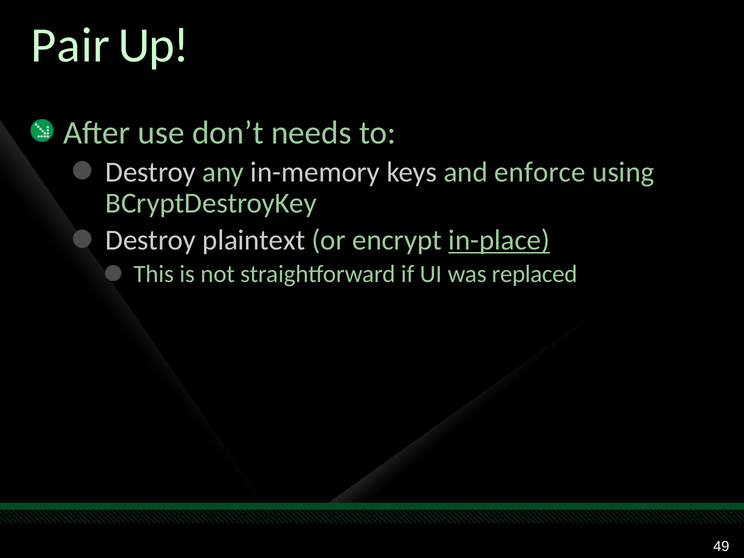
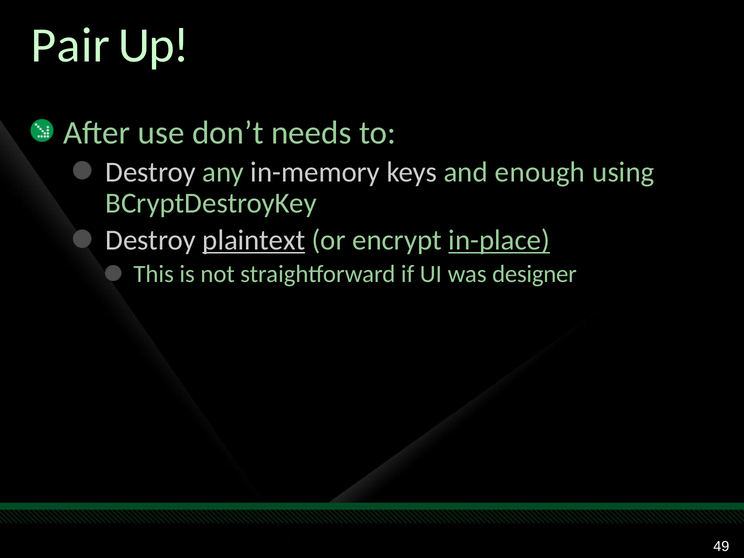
enforce: enforce -> enough (540, 172)
plaintext underline: none -> present (254, 240)
replaced: replaced -> designer (534, 274)
